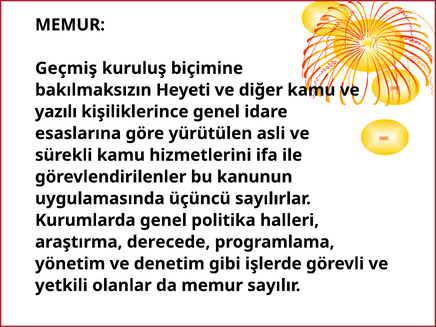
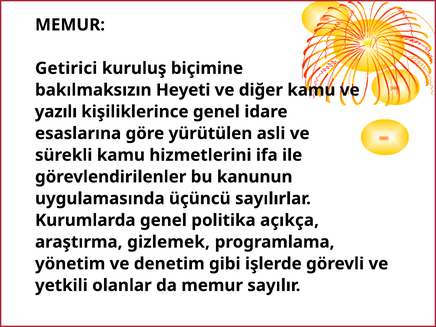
Geçmiş: Geçmiş -> Getirici (66, 68)
halleri: halleri -> açıkça (290, 220)
derecede: derecede -> gizlemek (168, 242)
